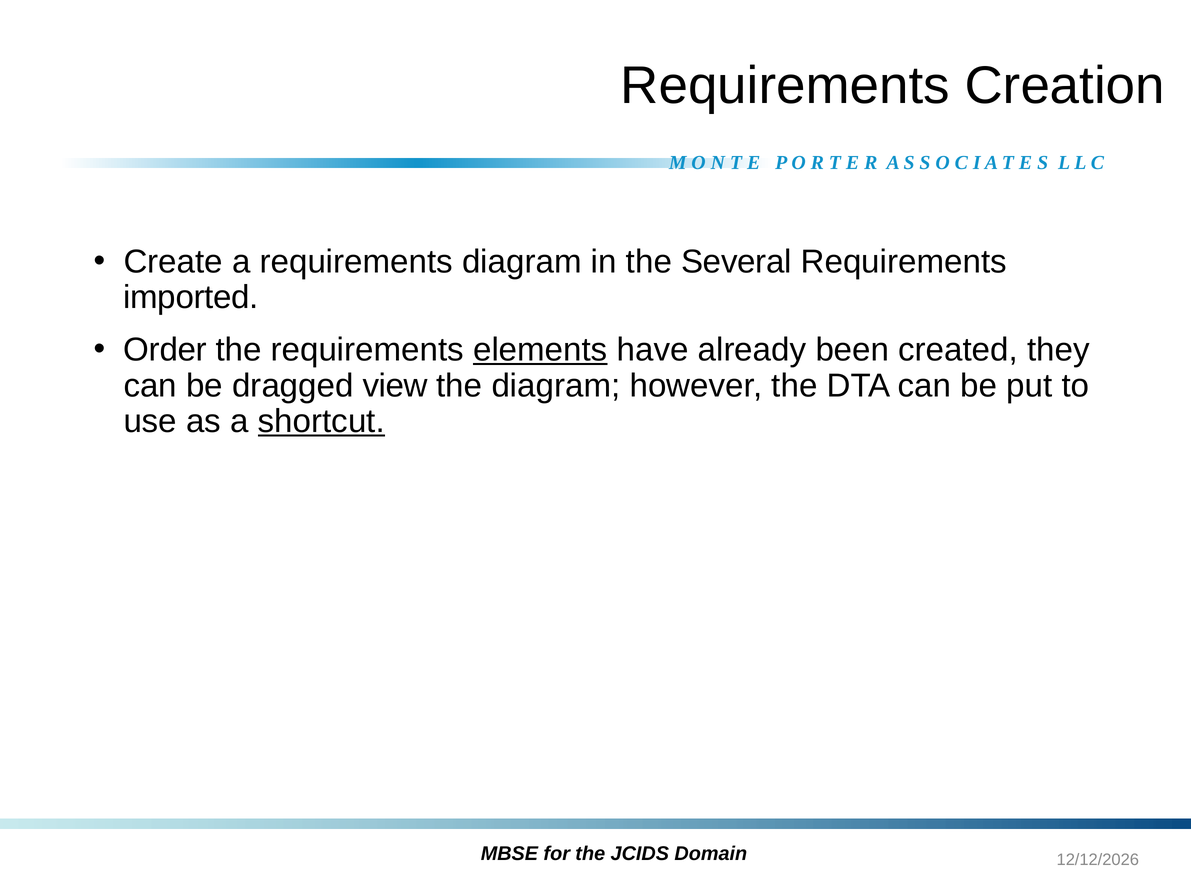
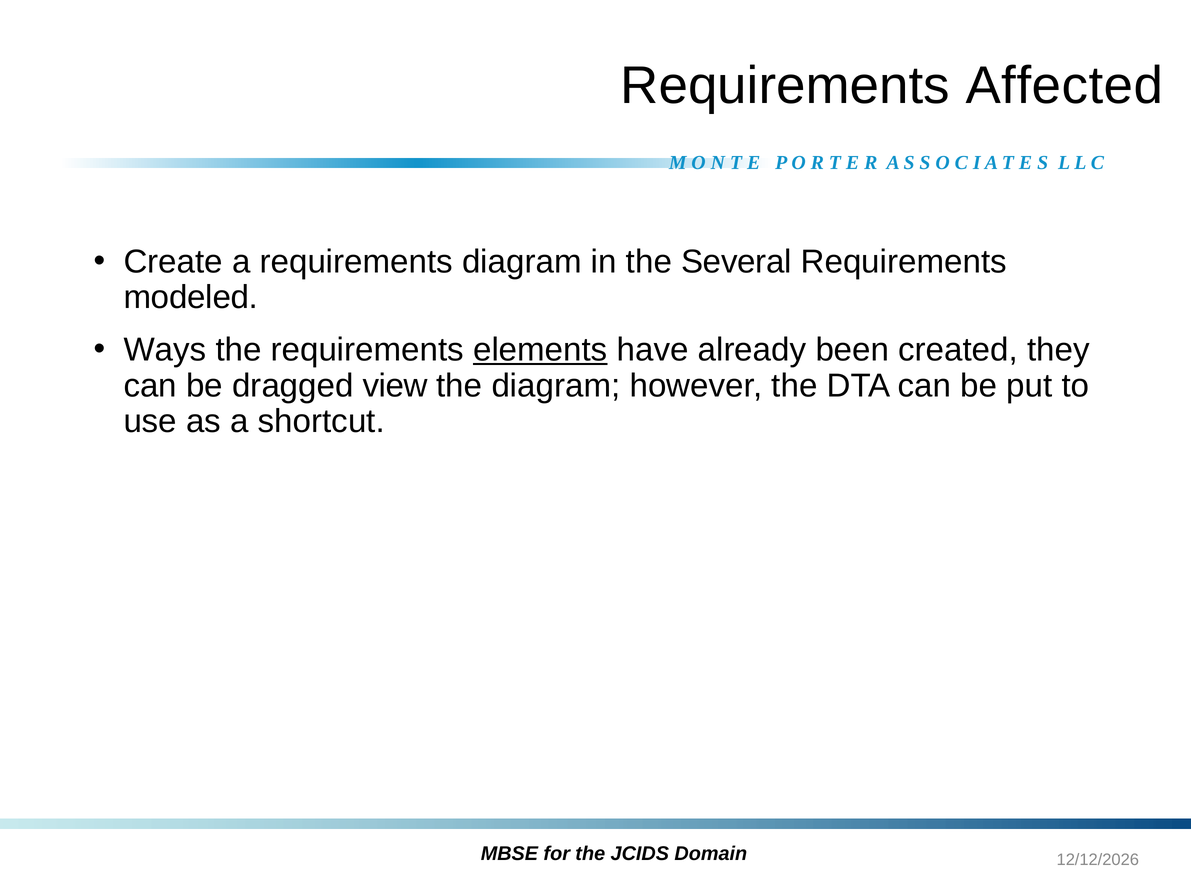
Creation: Creation -> Affected (1064, 85)
imported: imported -> modeled (191, 297)
Order: Order -> Ways (165, 350)
shortcut underline: present -> none (321, 421)
